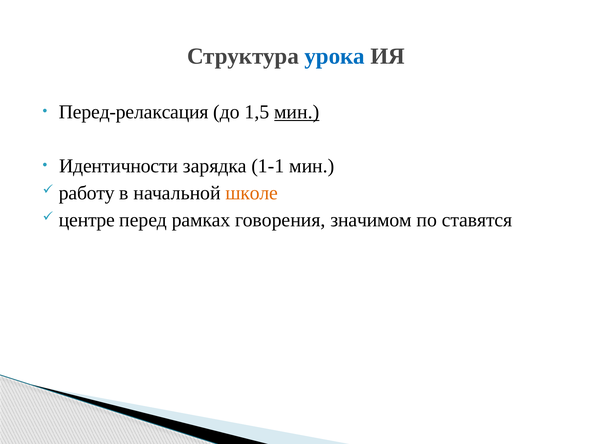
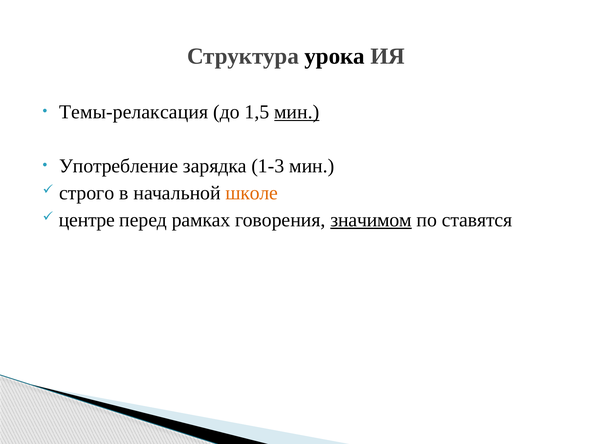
урока colour: blue -> black (335, 56)
Перед-релаксация: Перед-релаксация -> Темы-релаксация (134, 112)
Идентичности: Идентичности -> Употребление (119, 166)
1-1: 1-1 -> 1-3 (268, 166)
работу: работу -> строго (87, 193)
значимом underline: none -> present (371, 220)
